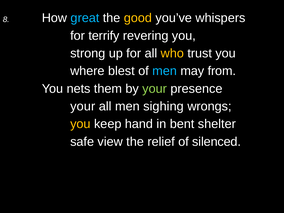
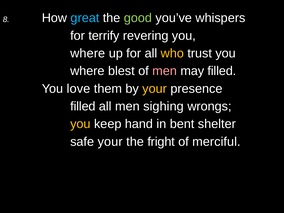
good colour: yellow -> light green (138, 18)
strong: strong -> where (88, 53)
men colour: light blue -> pink (165, 71)
may from: from -> filled (222, 71)
nets: nets -> love (79, 89)
your colour: light green -> yellow (155, 89)
your: your -> filled (83, 106)
safe view: view -> your (110, 142)
relief: relief -> fright (161, 142)
silenced: silenced -> merciful (216, 142)
